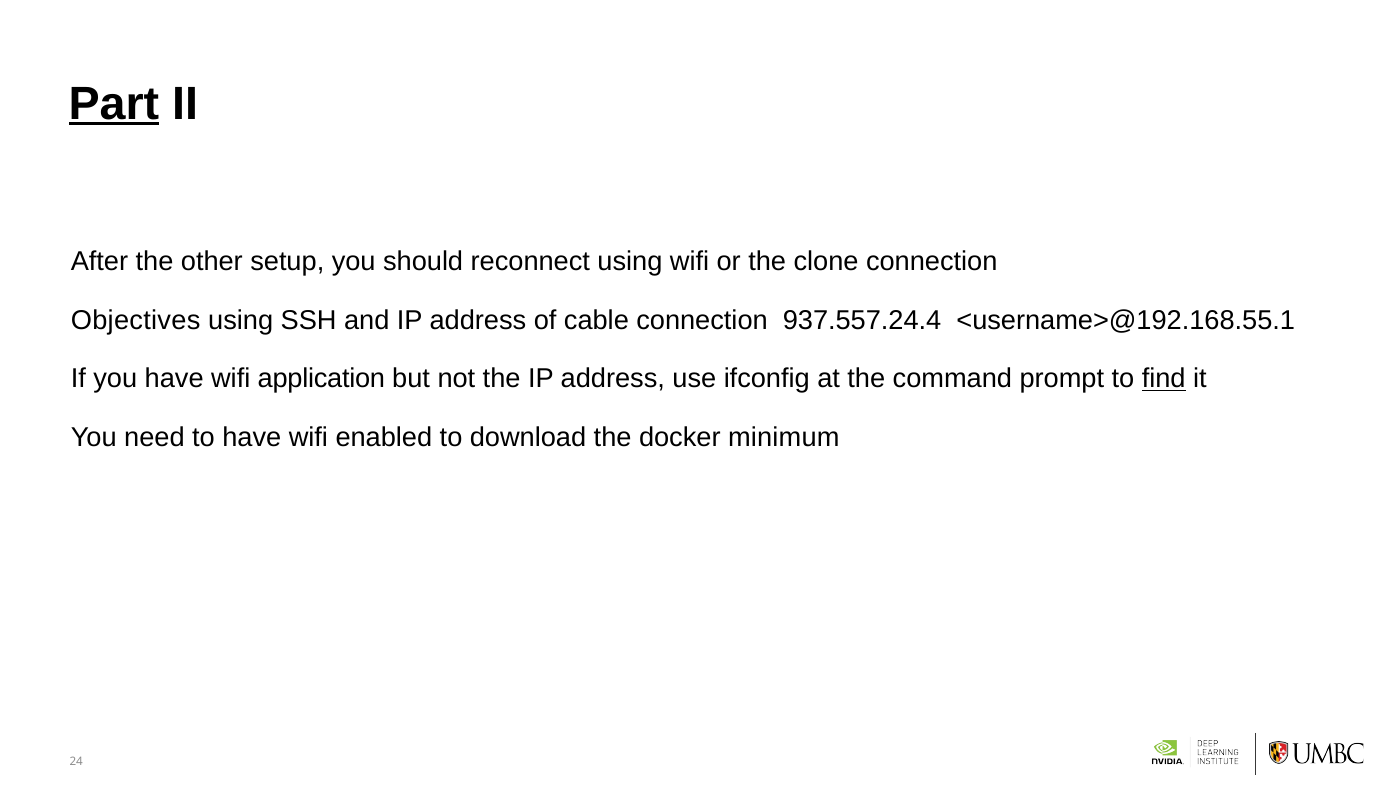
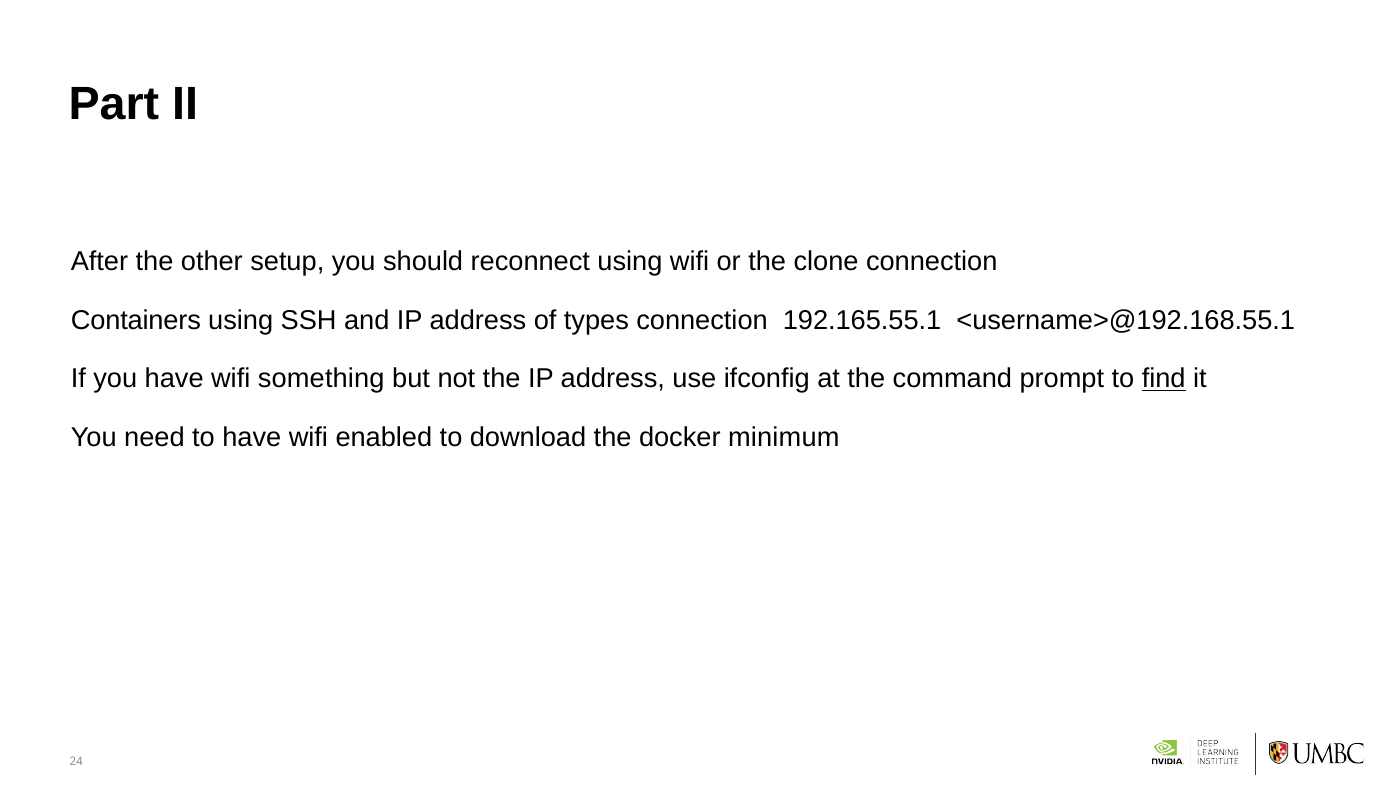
Part underline: present -> none (114, 104)
Objectives: Objectives -> Containers (136, 320)
cable: cable -> types (596, 320)
937.557.24.4: 937.557.24.4 -> 192.165.55.1 (862, 320)
application: application -> something (321, 379)
